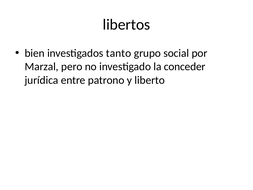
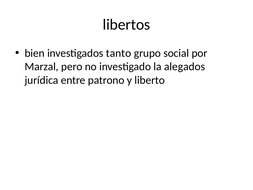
conceder: conceder -> alegados (185, 67)
